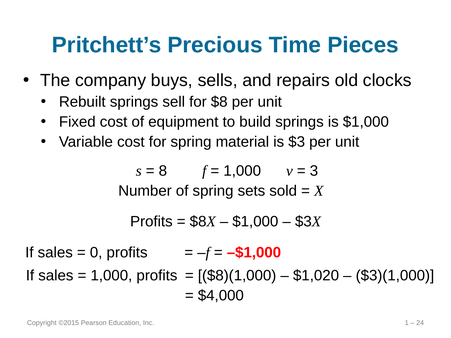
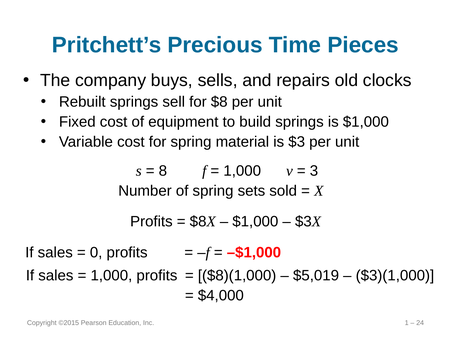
$1,020: $1,020 -> $5,019 (316, 276)
